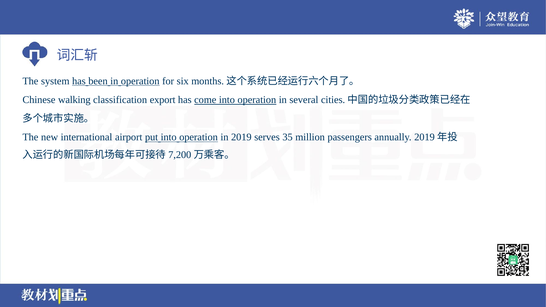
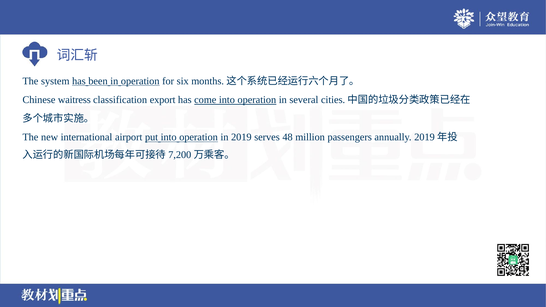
walking: walking -> waitress (74, 100)
35: 35 -> 48 (288, 137)
